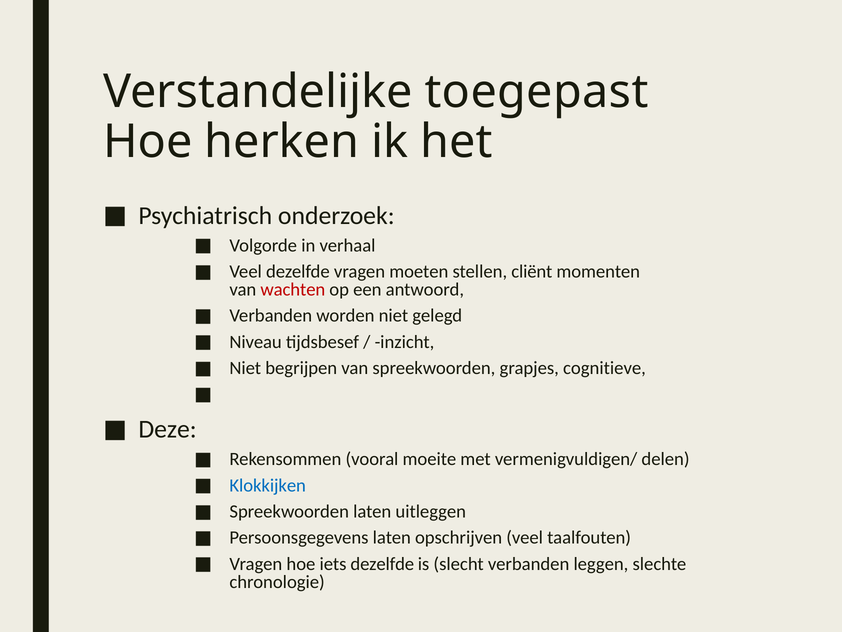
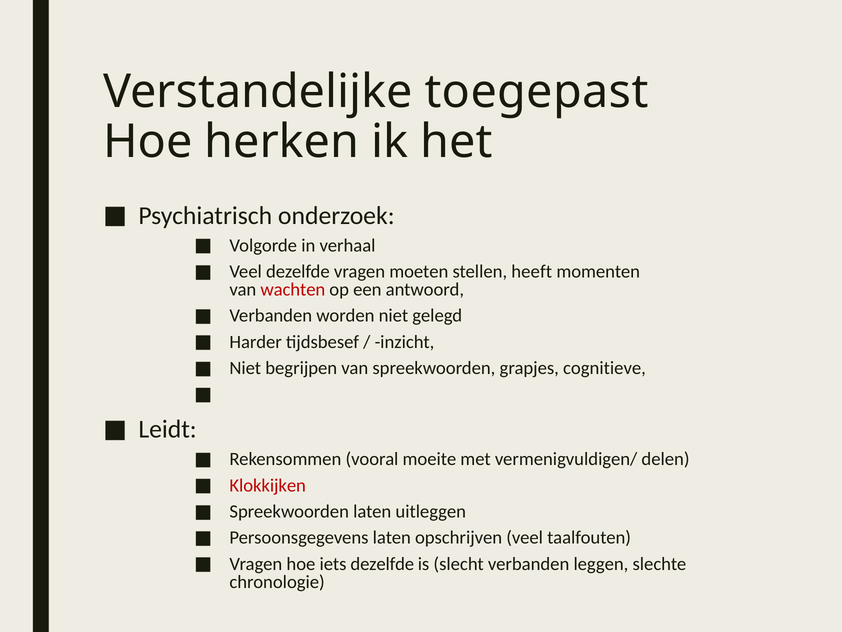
cliënt: cliënt -> heeft (532, 271)
Niveau: Niveau -> Harder (256, 342)
Deze: Deze -> Leidt (168, 429)
Klokkijken colour: blue -> red (268, 485)
